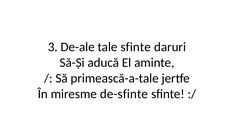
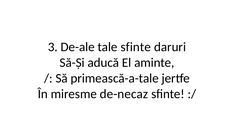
de-sfinte: de-sfinte -> de-necaz (124, 94)
